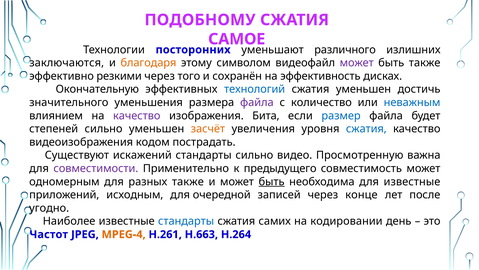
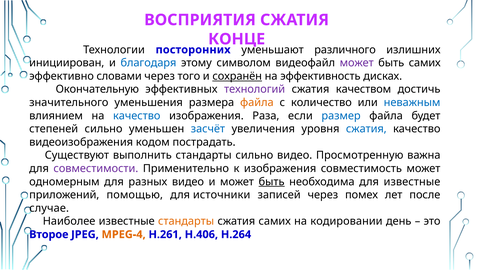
ПОДОБНОМУ: ПОДОБНОМУ -> ВОСПРИЯТИЯ (200, 20)
САМОЕ: САМОЕ -> КОНЦЕ (237, 39)
заключаются: заключаются -> инициирован (67, 63)
благодаря colour: orange -> blue (148, 63)
быть также: также -> самих (425, 63)
резкими: резкими -> словами (119, 76)
сохранён underline: none -> present (237, 76)
технологий colour: blue -> purple (255, 89)
сжатия уменьшен: уменьшен -> качеством (364, 89)
файла colour: purple -> orange (257, 102)
качество colour: purple -> blue (137, 115)
Бита: Бита -> Раза (266, 115)
засчёт colour: orange -> blue (208, 129)
искажений: искажений -> выполнить (142, 155)
к предыдущего: предыдущего -> изображения (280, 168)
разных также: также -> видео (188, 181)
исходным: исходным -> помощью (135, 195)
очередной: очередной -> источники (222, 195)
конце: конце -> помех (362, 195)
угодно: угодно -> случае (49, 208)
стандарты colour: blue -> orange (186, 221)
Частот: Частот -> Второе (49, 234)
H.663: H.663 -> H.406 (201, 234)
